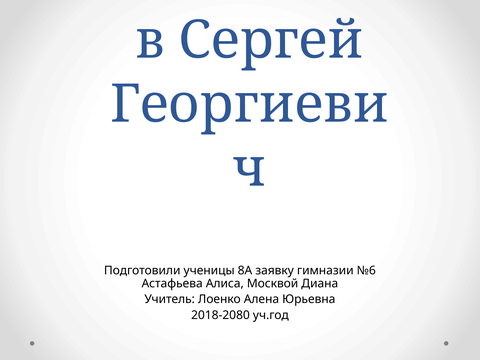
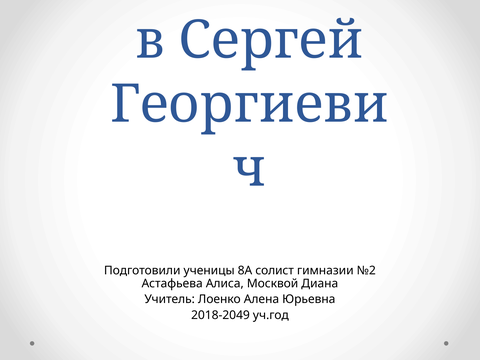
заявку: заявку -> солист (275, 270)
№6: №6 -> №2 (366, 270)
2018-2080: 2018-2080 -> 2018-2049 (220, 315)
